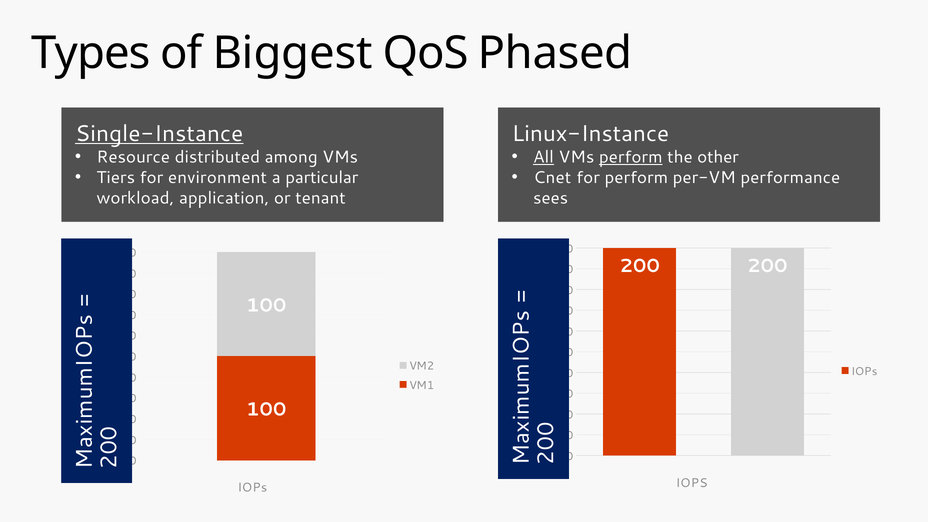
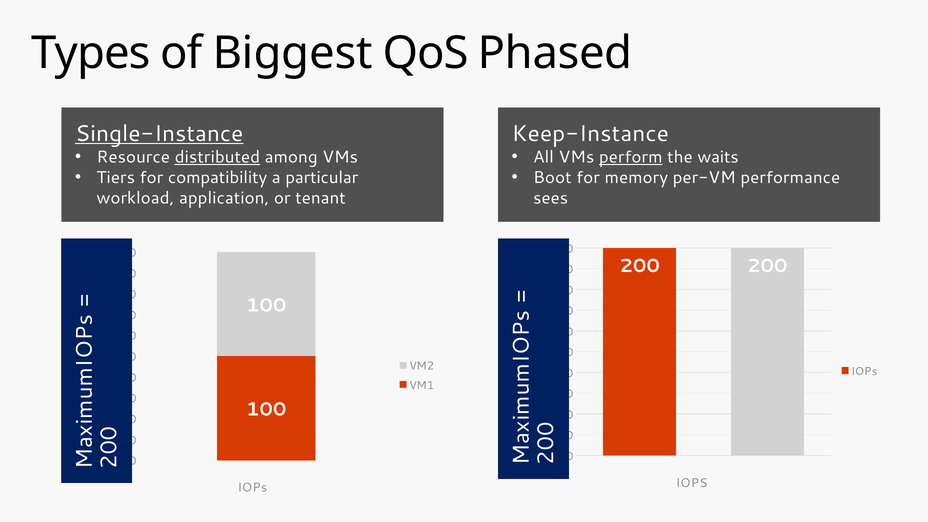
Linux-Instance: Linux-Instance -> Keep-Instance (590, 134)
distributed underline: none -> present (217, 157)
All underline: present -> none (543, 157)
other: other -> waits (718, 157)
environment: environment -> compatibility (218, 178)
Cnet: Cnet -> Boot (552, 178)
for perform: perform -> memory (636, 178)
